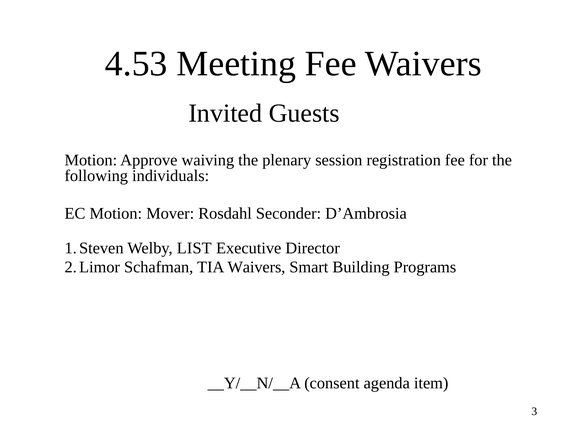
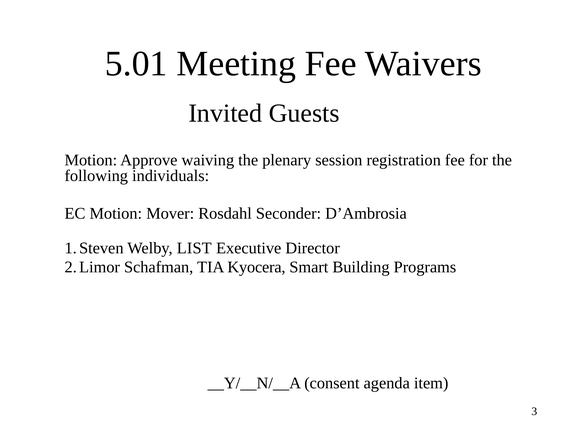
4.53: 4.53 -> 5.01 (136, 64)
TIA Waivers: Waivers -> Kyocera (256, 267)
